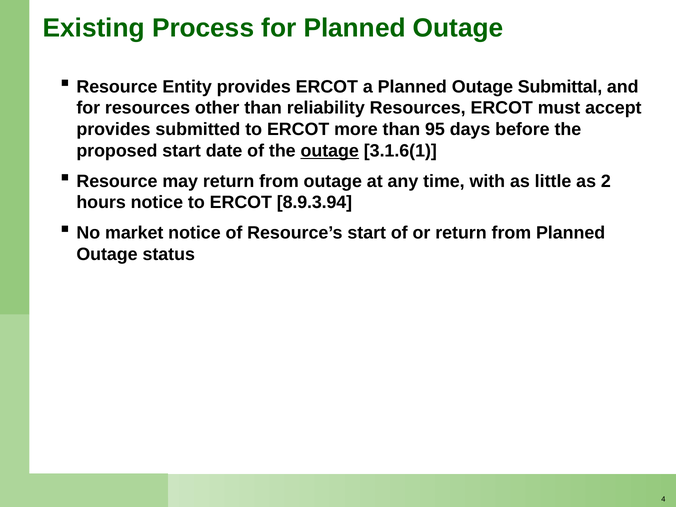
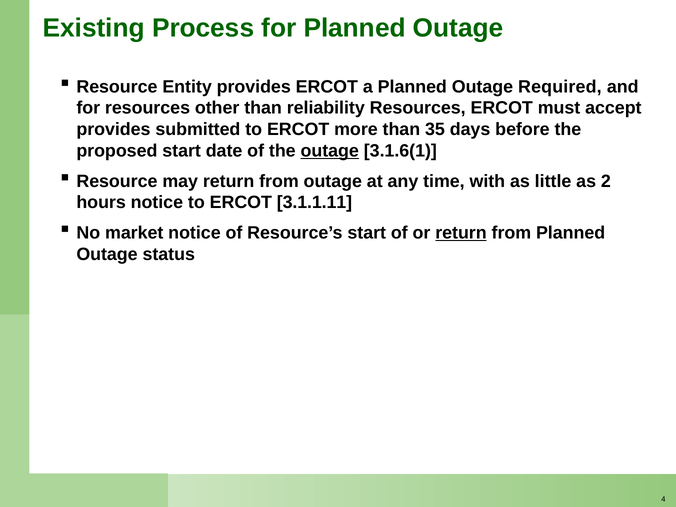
Submittal: Submittal -> Required (560, 87)
95: 95 -> 35 (435, 130)
8.9.3.94: 8.9.3.94 -> 3.1.1.11 (314, 203)
return underline: none -> present (461, 233)
